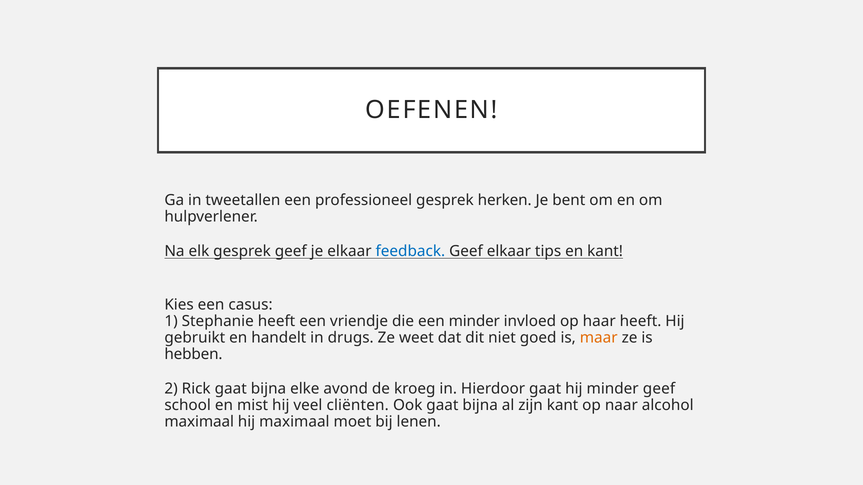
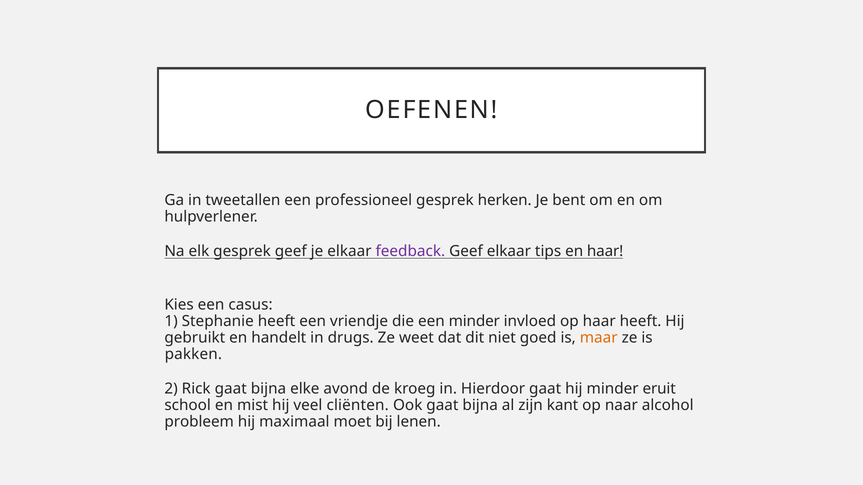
feedback colour: blue -> purple (410, 252)
en kant: kant -> haar (605, 252)
hebben: hebben -> pakken (193, 354)
minder geef: geef -> eruit (659, 389)
maximaal: maximaal -> probleem (199, 422)
